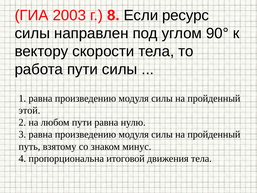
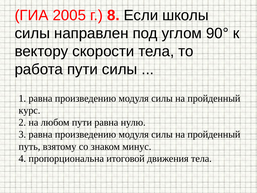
2003: 2003 -> 2005 (69, 15)
ресурс: ресурс -> школы (185, 15)
этой: этой -> курс (29, 110)
